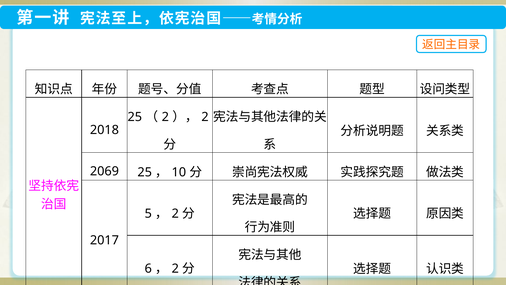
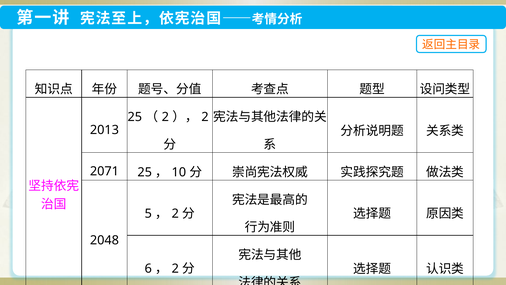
2018: 2018 -> 2013 (104, 130)
2069: 2069 -> 2071 (104, 171)
2017: 2017 -> 2048 (104, 240)
